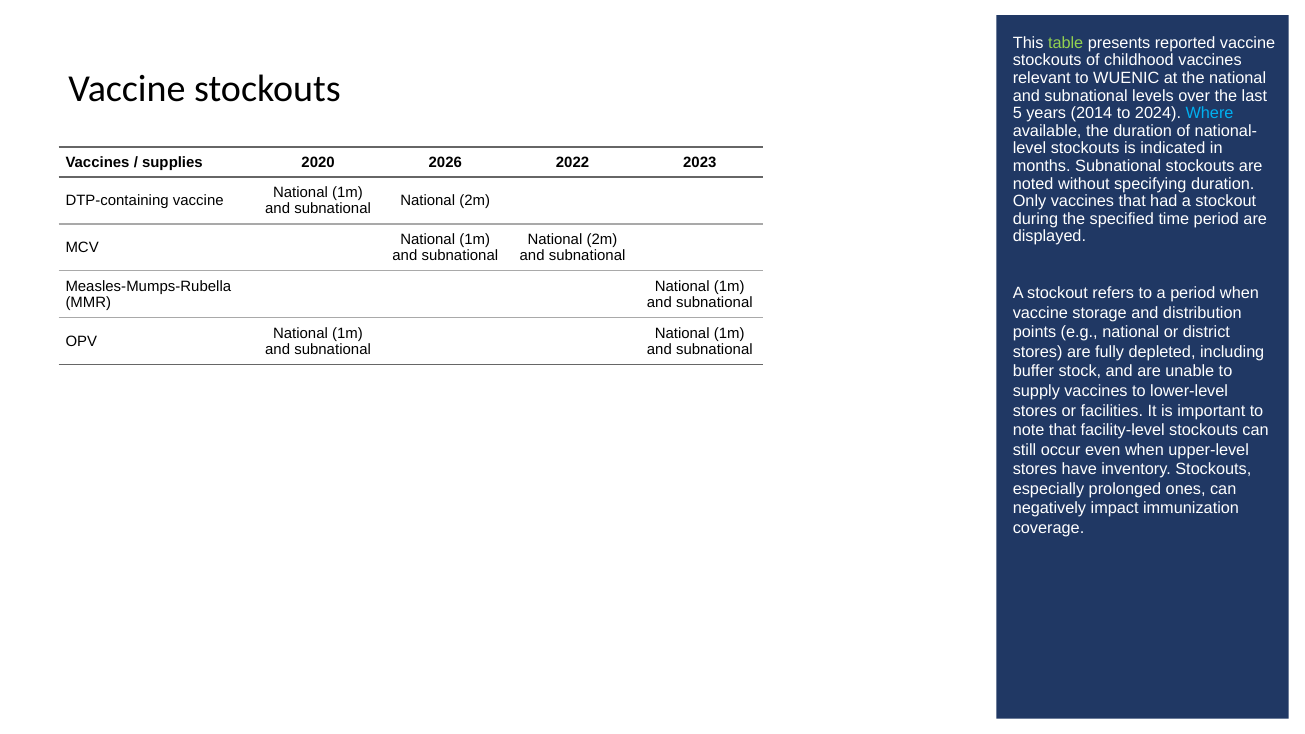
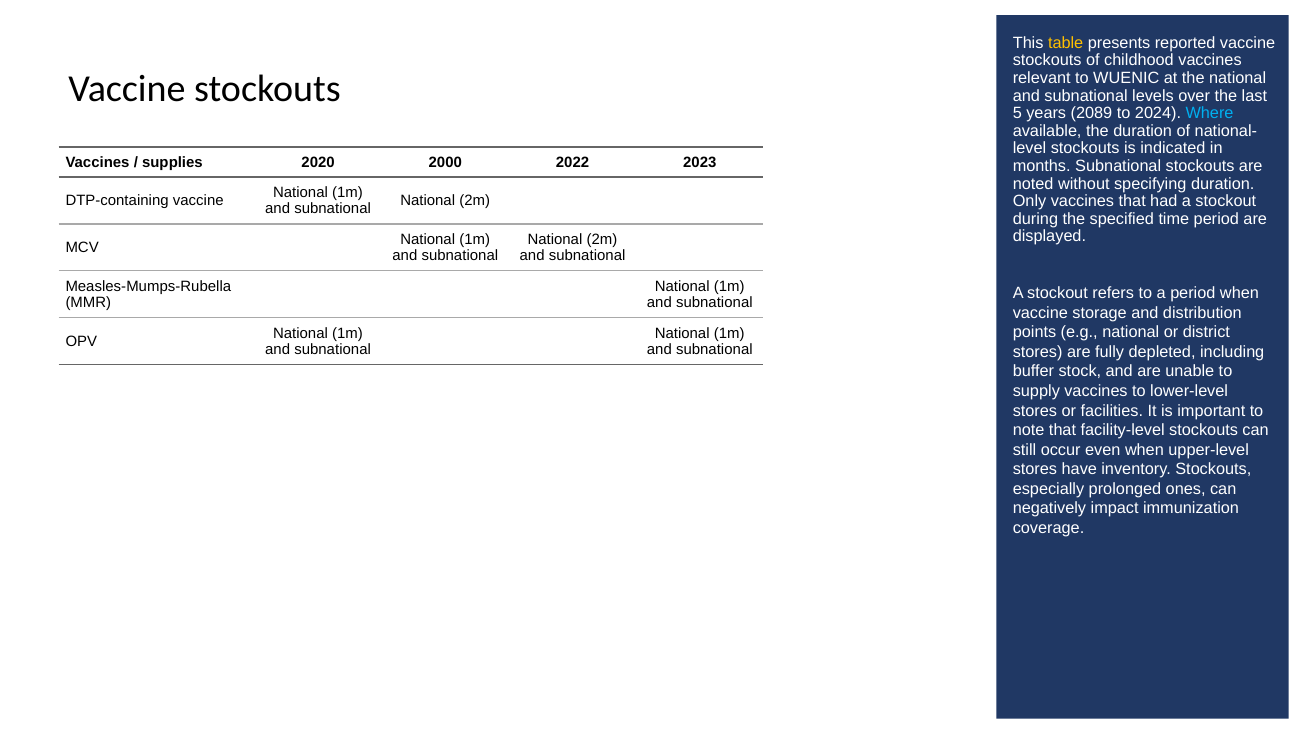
table colour: light green -> yellow (1066, 43)
2014: 2014 -> 2089 (1091, 113)
2026: 2026 -> 2000 (445, 162)
